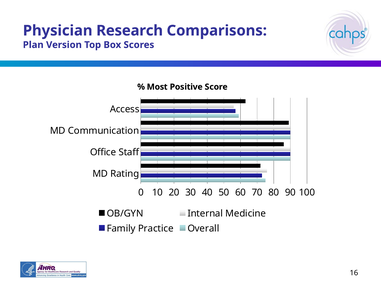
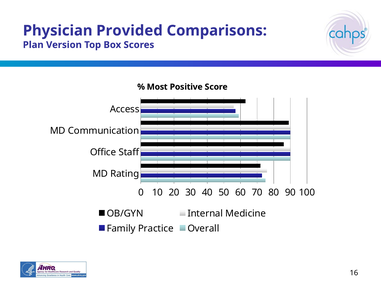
Research: Research -> Provided (129, 31)
